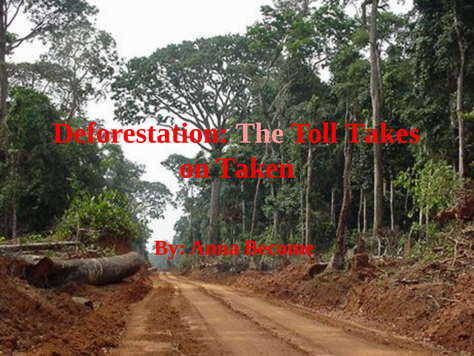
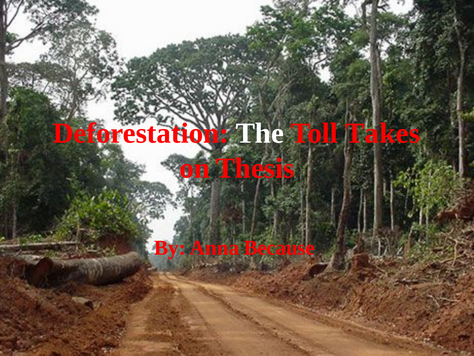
The colour: pink -> white (260, 133)
Taken: Taken -> Thesis (255, 168)
Become: Become -> Because (279, 247)
